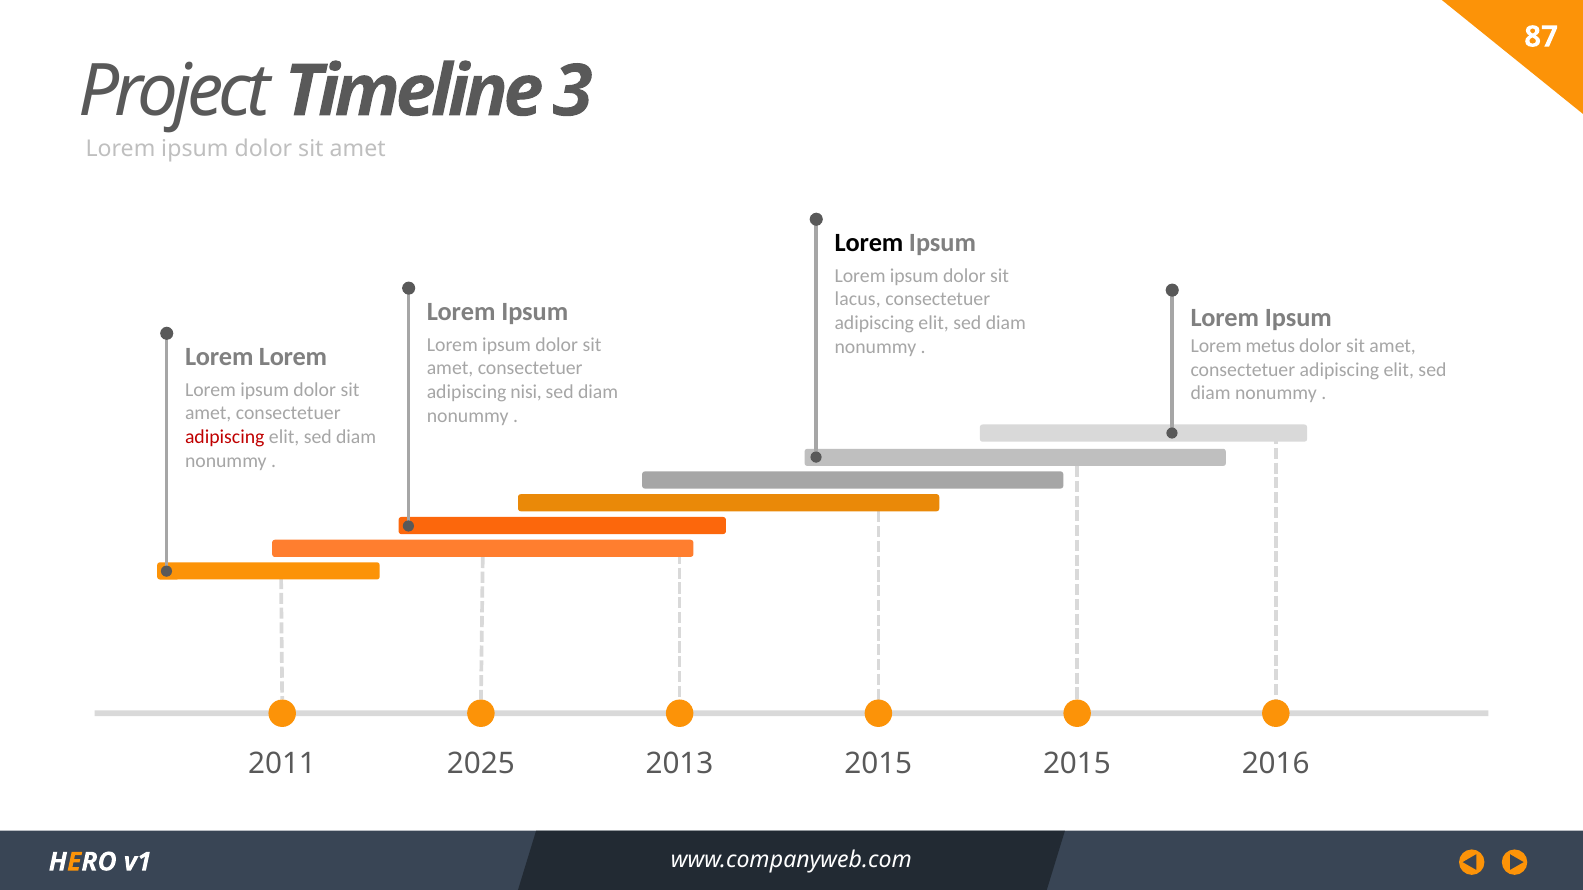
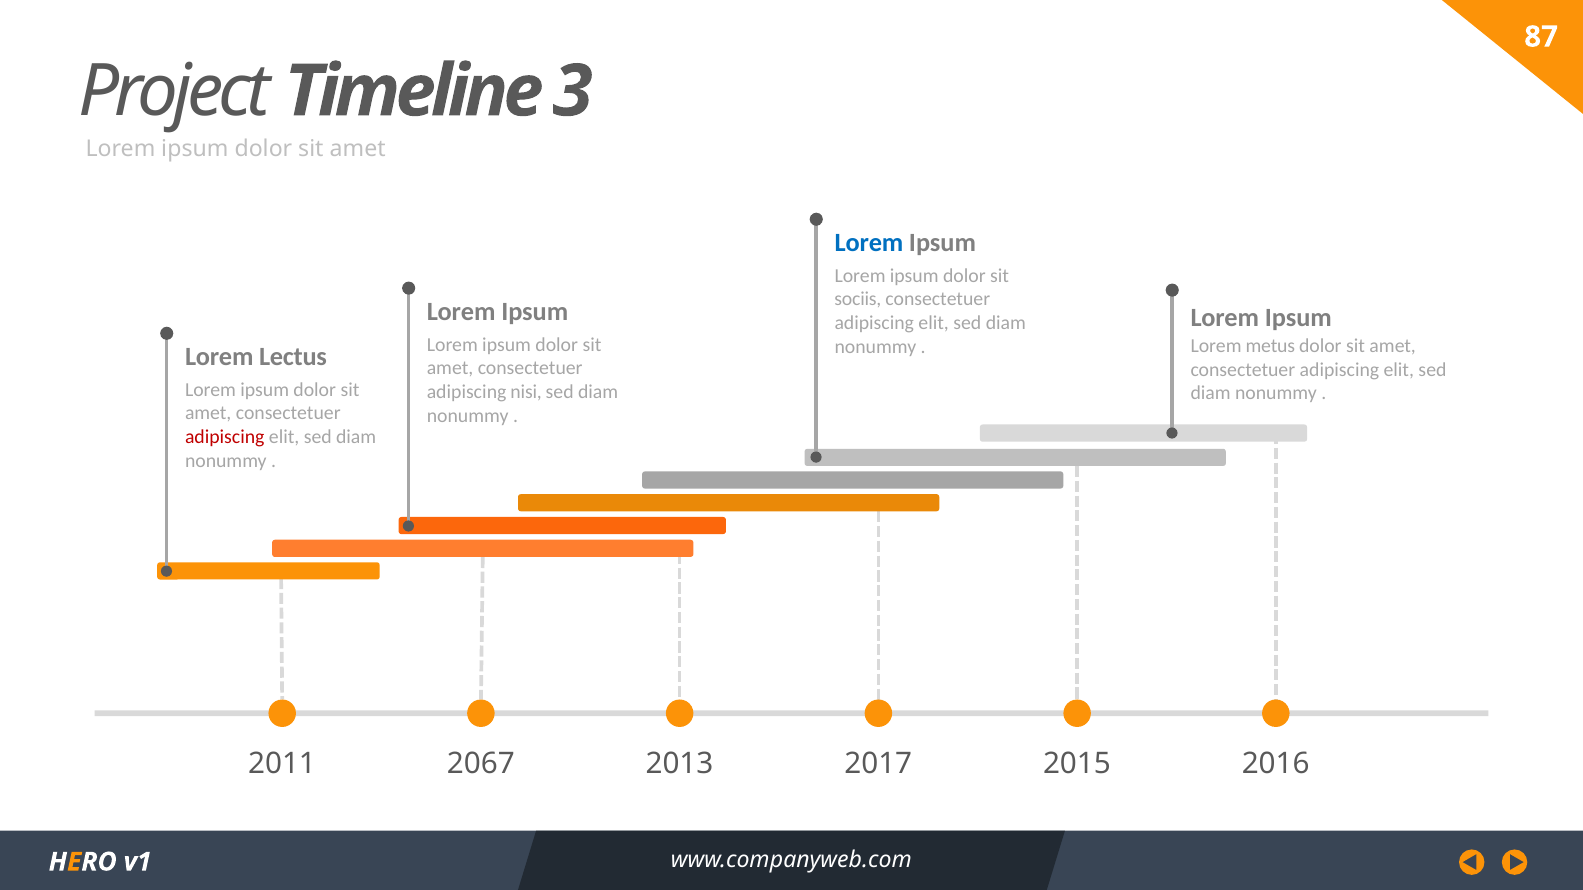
Lorem colour: black -> blue (869, 243)
lacus: lacus -> sociis (858, 299)
Lorem: Lorem -> Lectus (293, 357)
2025: 2025 -> 2067 (481, 764)
2013 2015: 2015 -> 2017 (878, 764)
